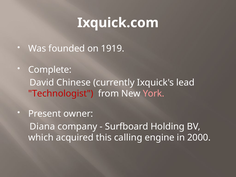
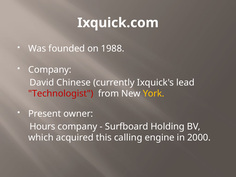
1919: 1919 -> 1988 (113, 49)
Complete: Complete -> Company (50, 70)
York colour: pink -> yellow (154, 94)
Diana: Diana -> Hours (42, 127)
